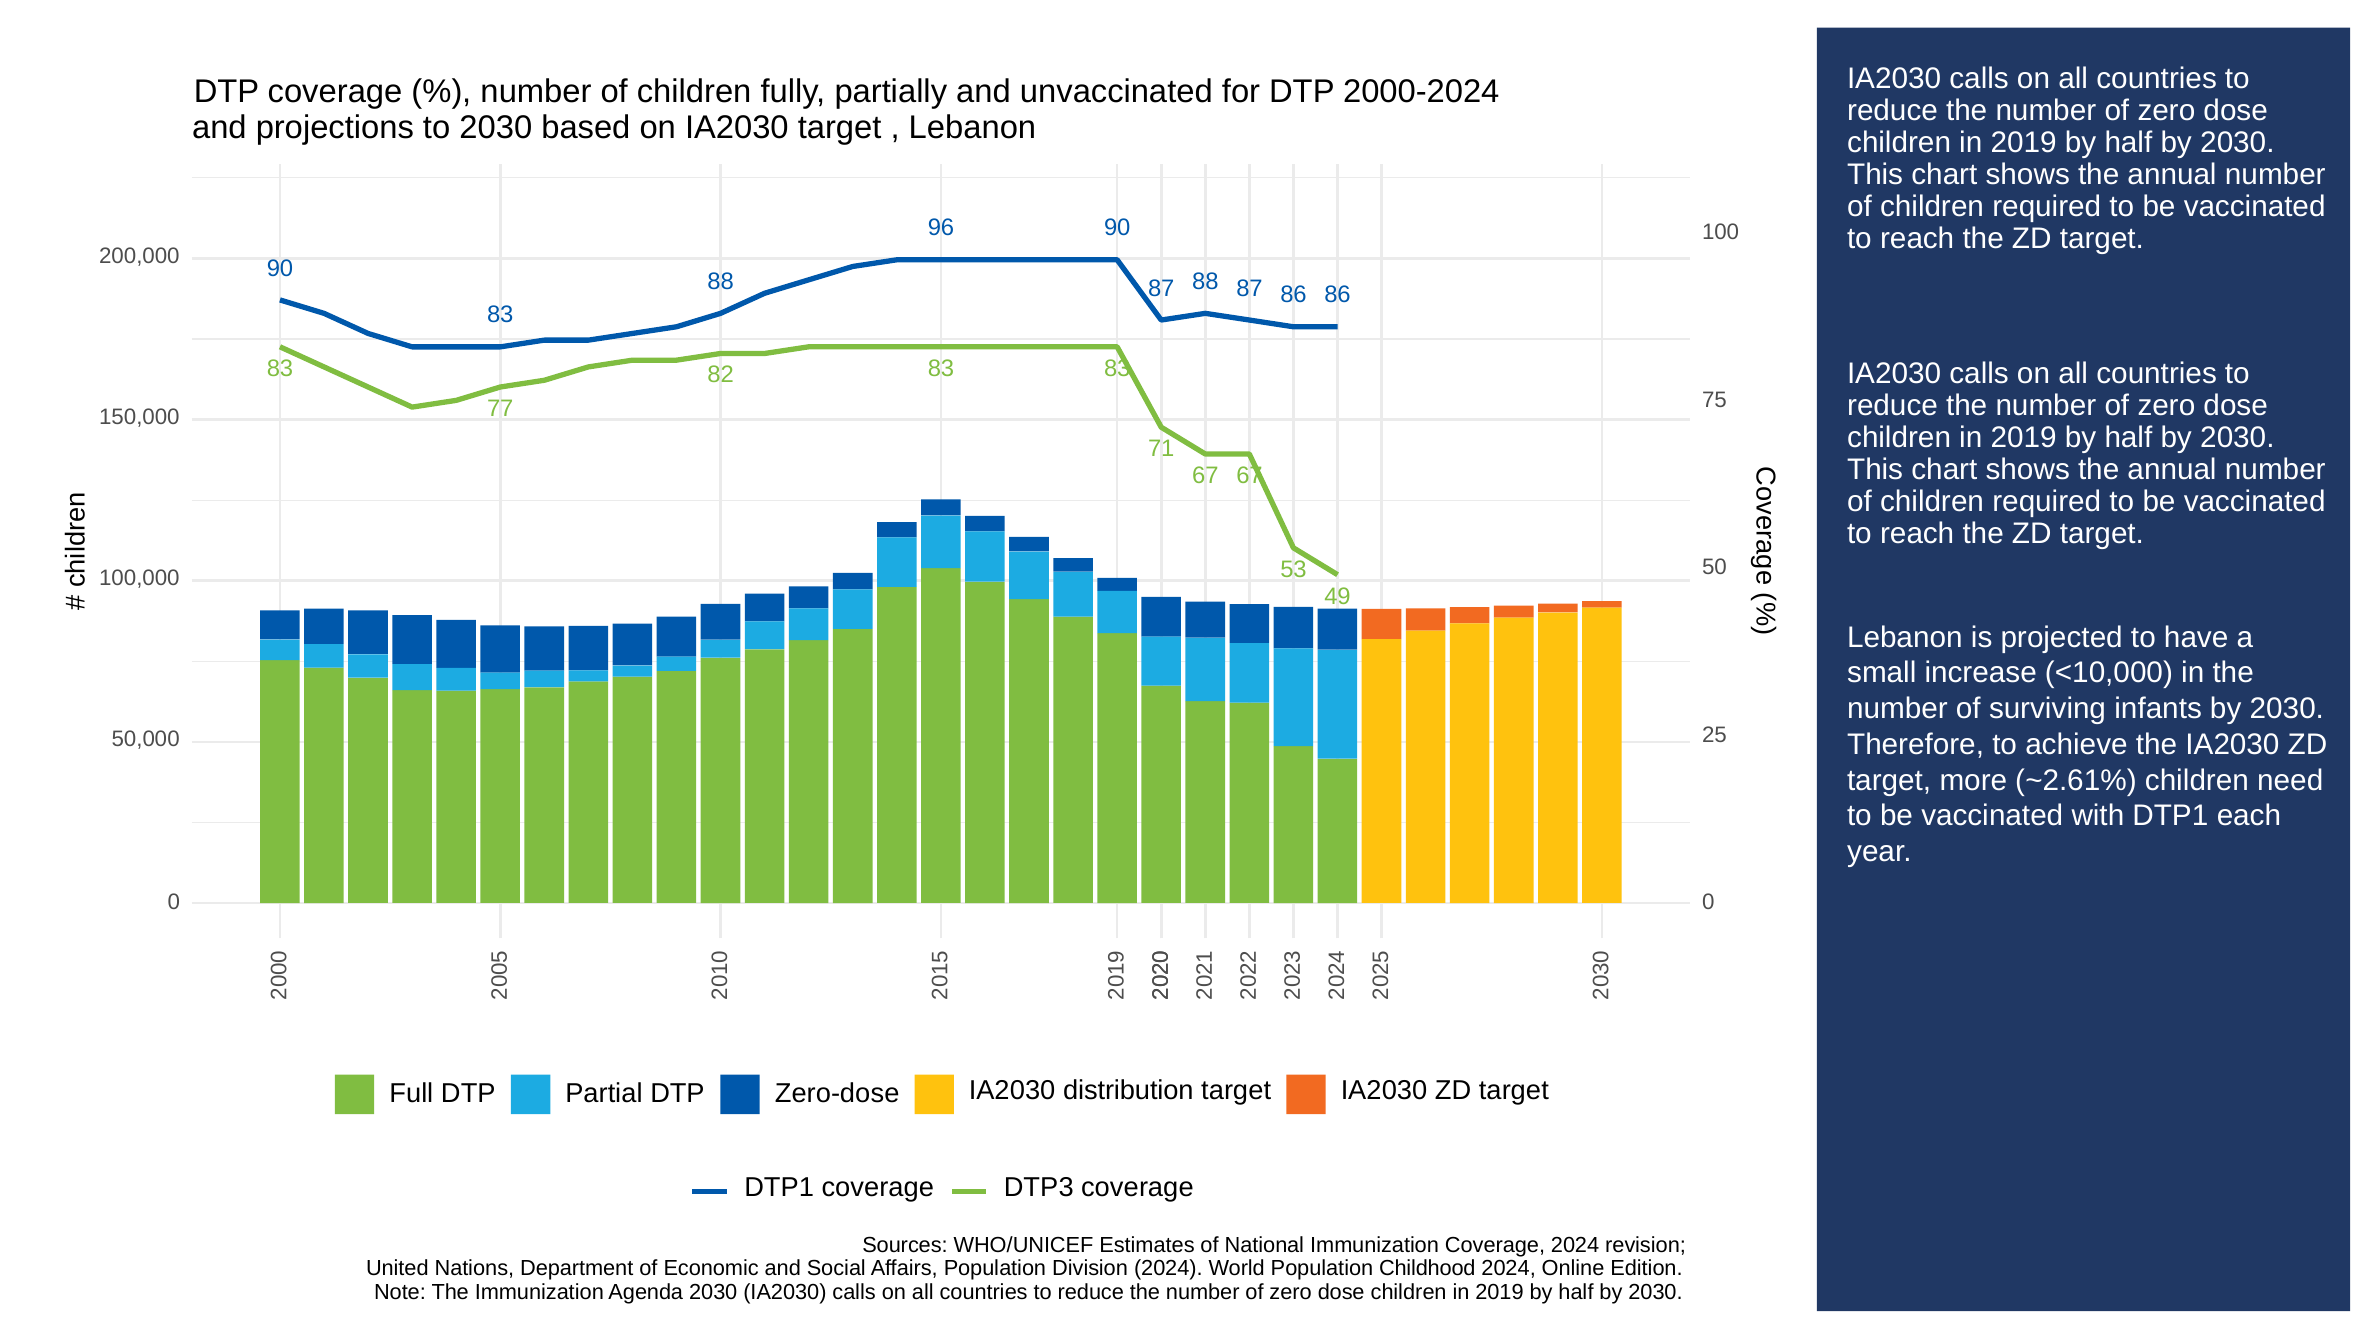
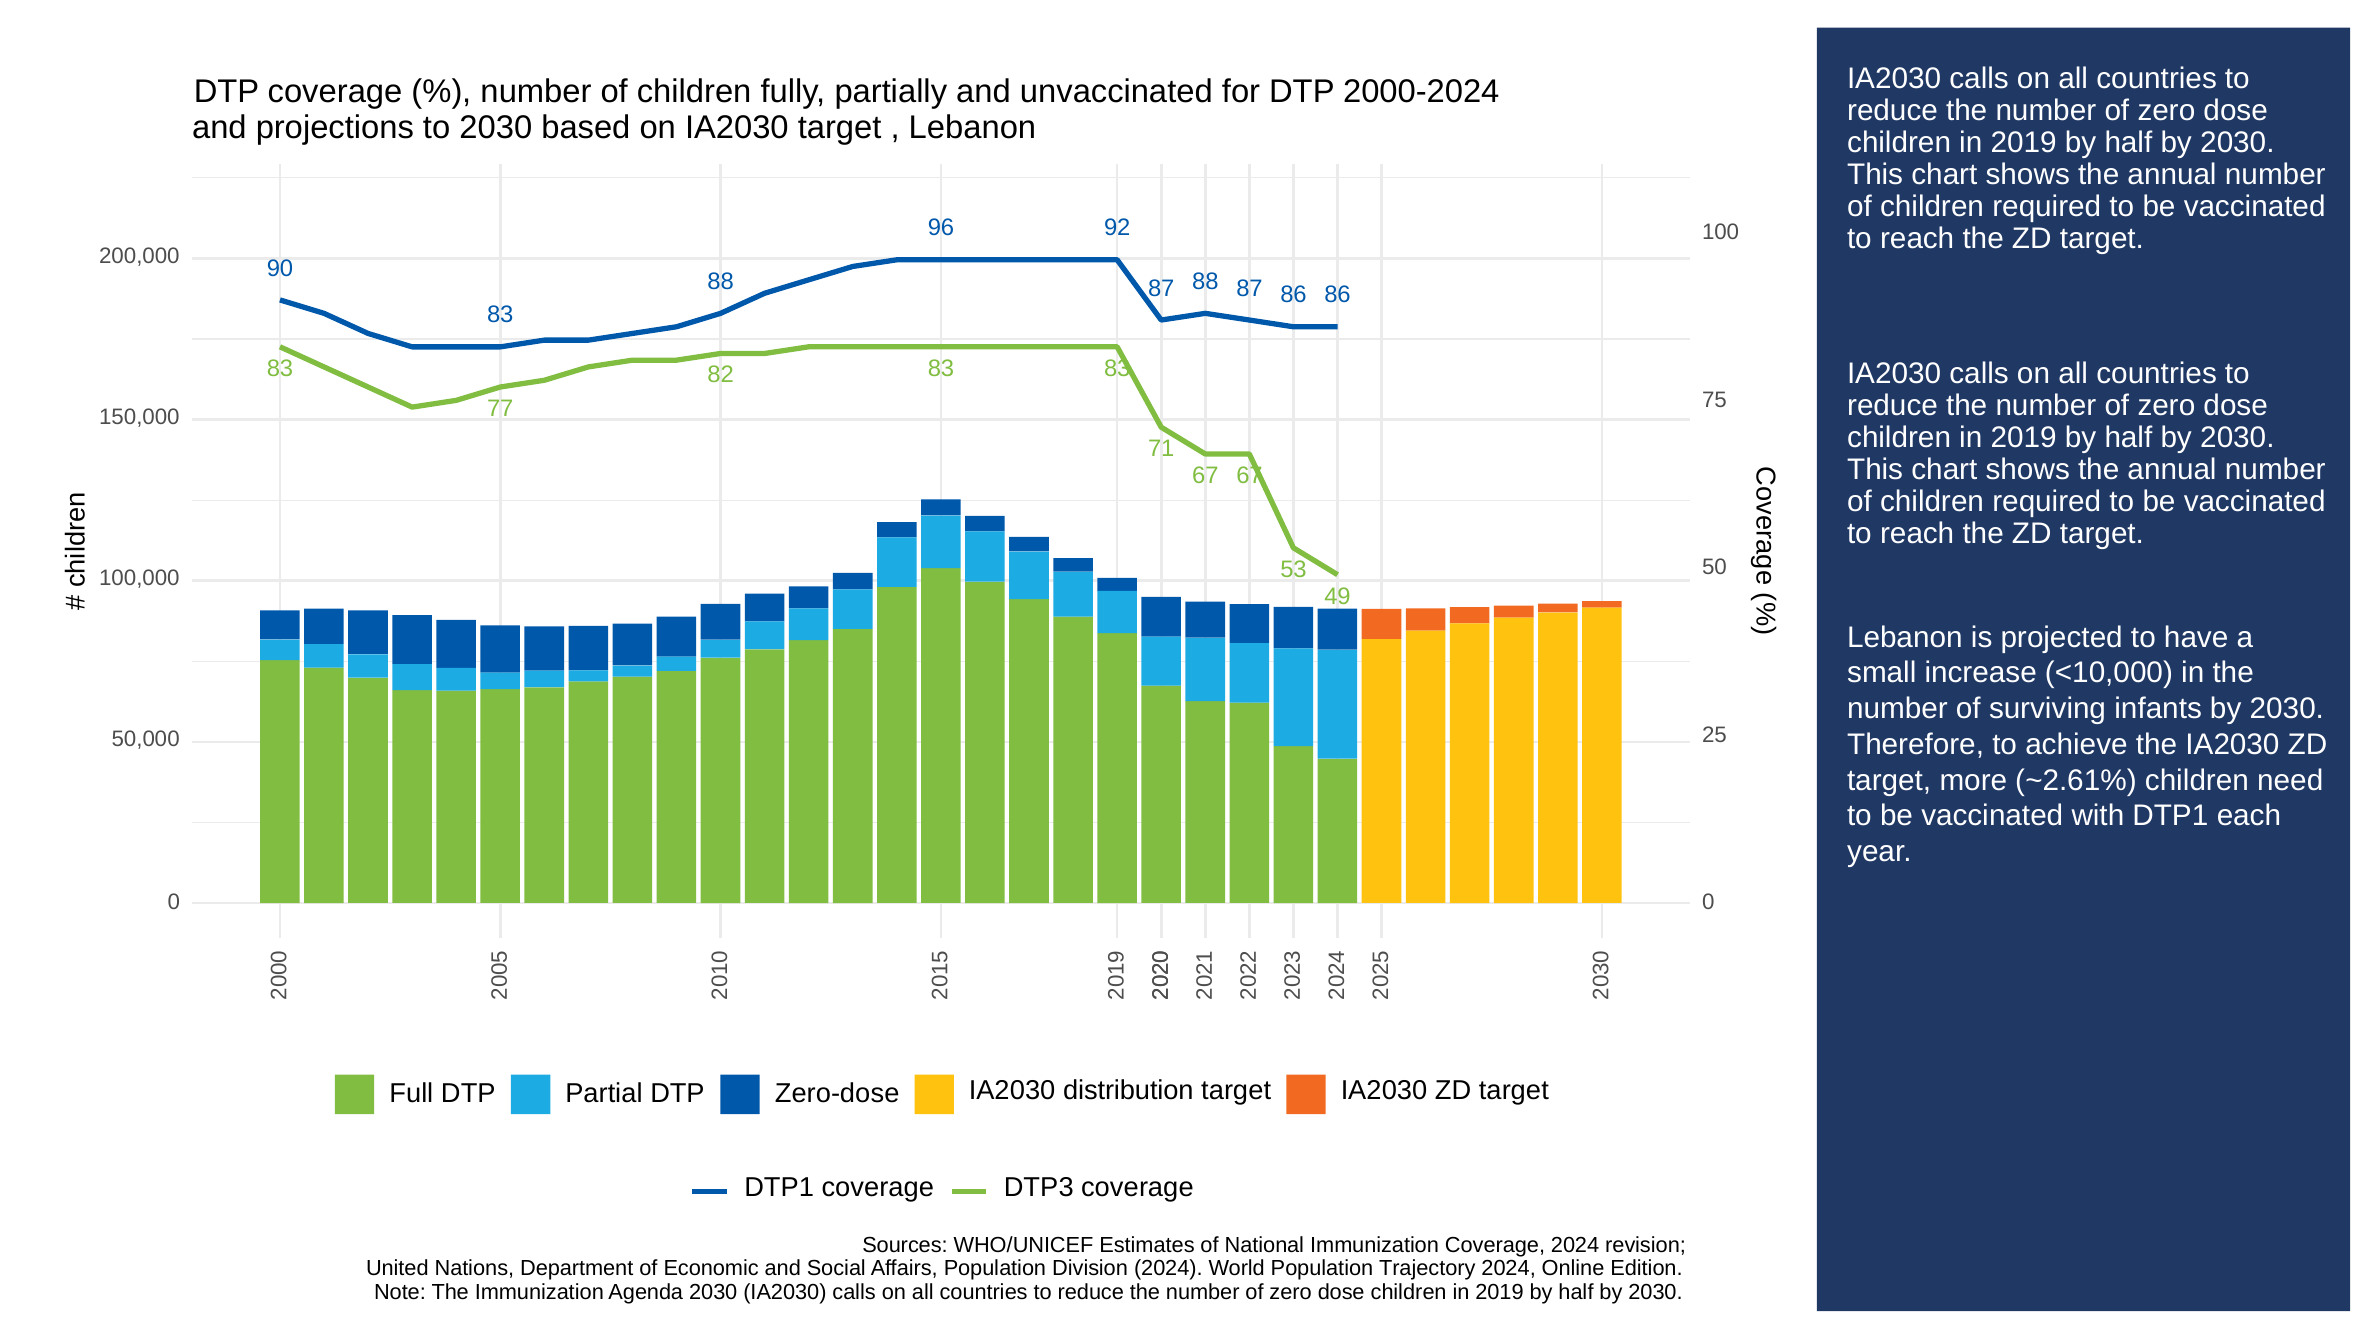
96 90: 90 -> 92 (1117, 228)
Childhood: Childhood -> Trajectory (1427, 1268)
